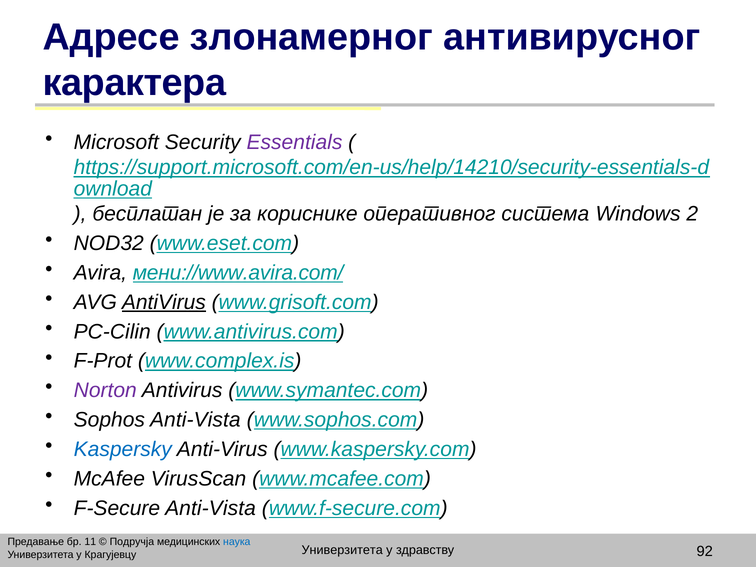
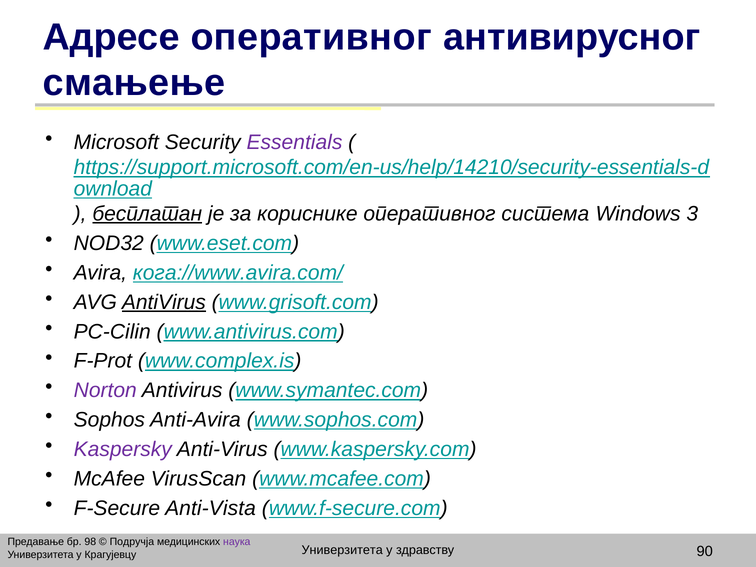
Адресе злонамерног: злонамерног -> оперативног (311, 37)
карактера: карактера -> смањење (134, 83)
бесплатан underline: none -> present (147, 214)
2: 2 -> 3 (692, 214)
мени://www.avira.com/: мени://www.avira.com/ -> кога://www.avira.com/ (238, 273)
Sophos Anti-Vista: Anti-Vista -> Anti-Avira (195, 420)
Kaspersky colour: blue -> purple (123, 449)
11: 11 -> 98 (90, 542)
наука colour: blue -> purple (237, 542)
92: 92 -> 90 (705, 551)
